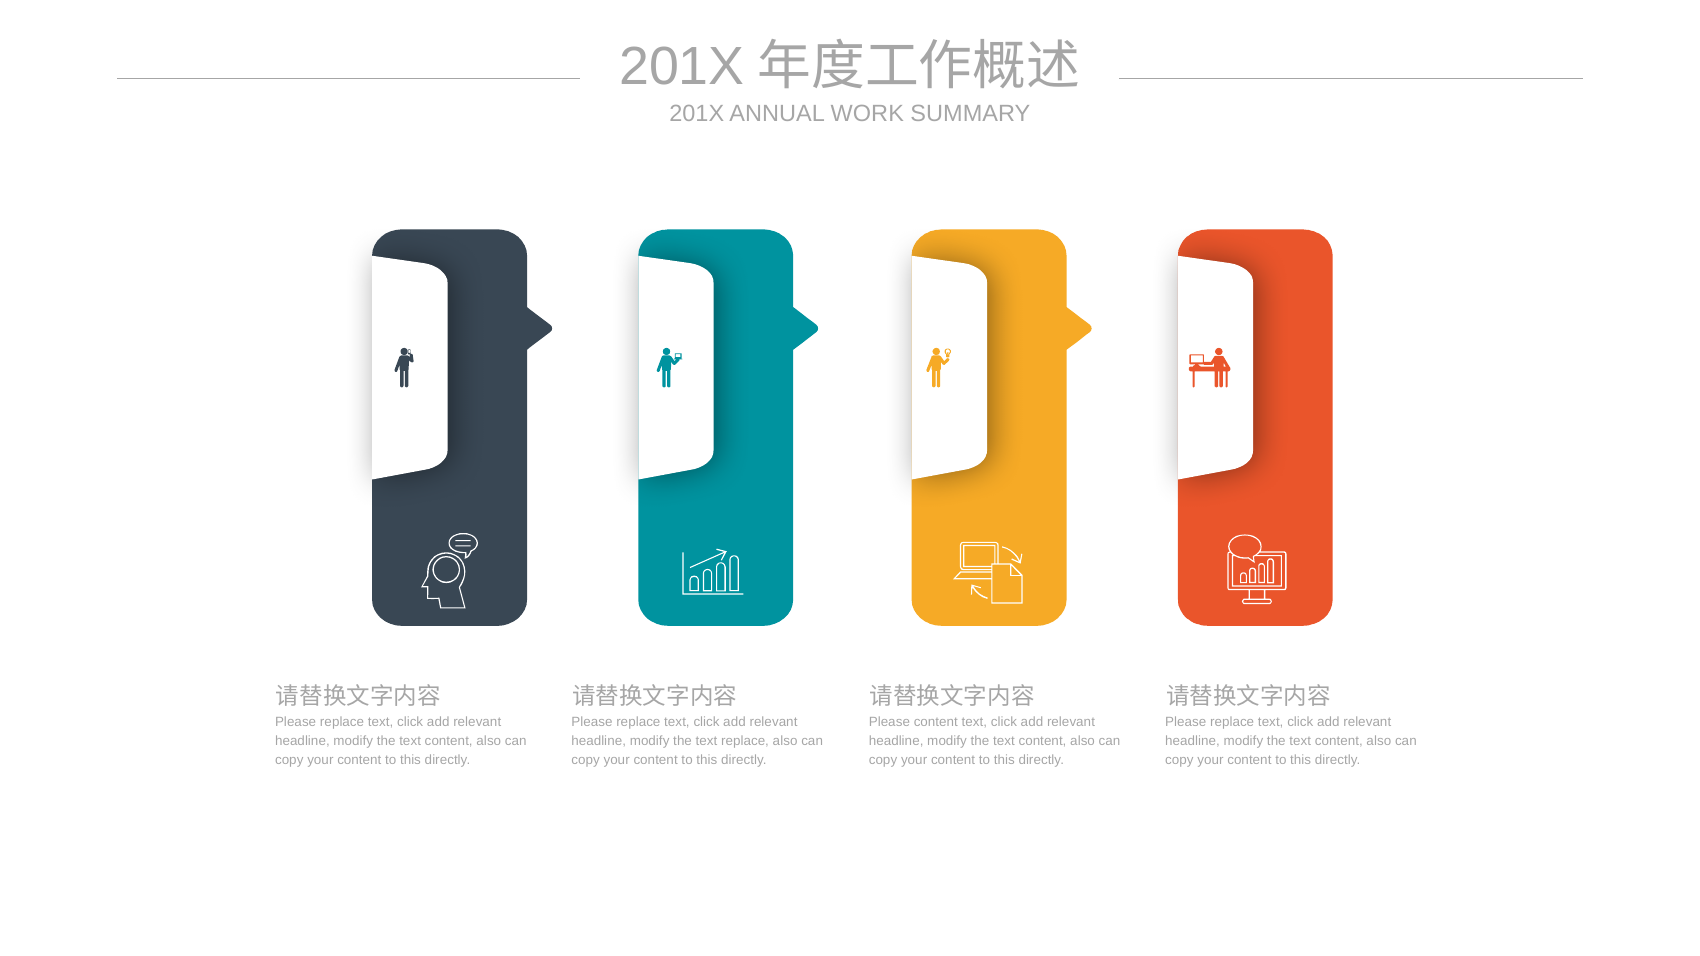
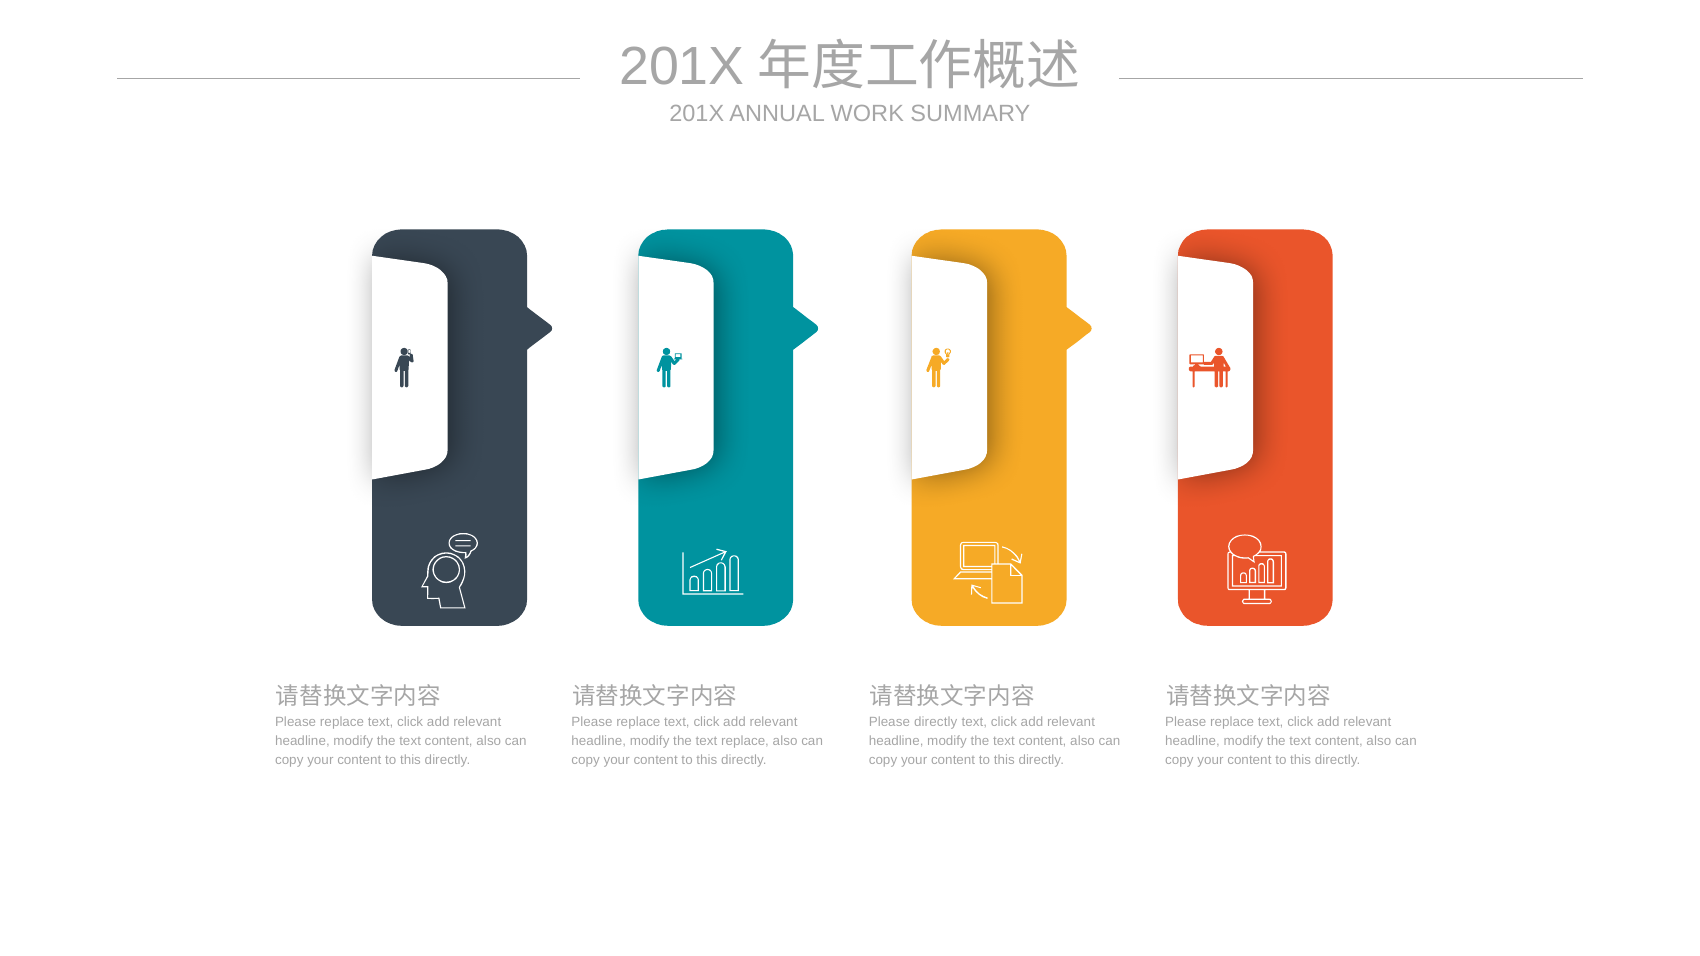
Please content: content -> directly (936, 722)
